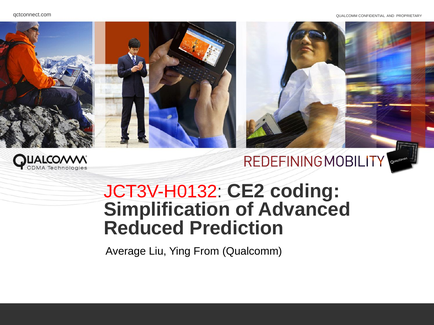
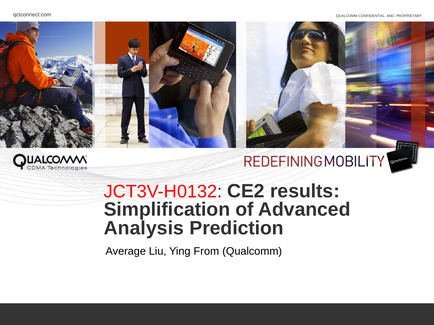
coding: coding -> results (305, 191)
Reduced: Reduced -> Analysis (144, 228)
